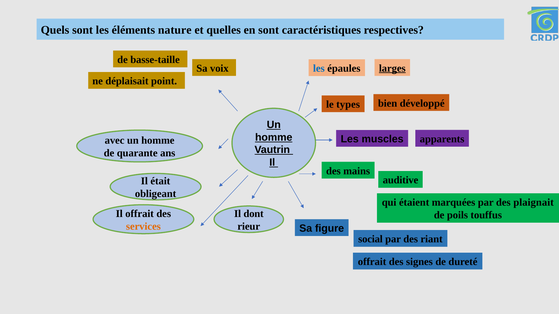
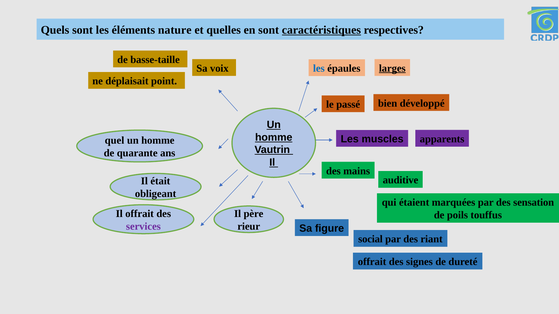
caractéristiques underline: none -> present (321, 30)
types: types -> passé (348, 105)
avec: avec -> quel (115, 141)
plaignait: plaignait -> sensation (534, 203)
dont: dont -> père (254, 214)
services colour: orange -> purple (143, 227)
